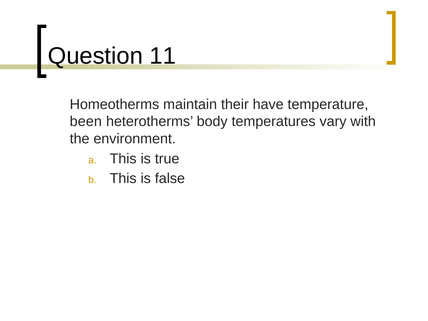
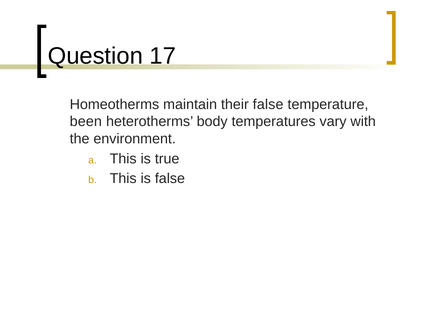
11: 11 -> 17 (163, 56)
their have: have -> false (268, 104)
